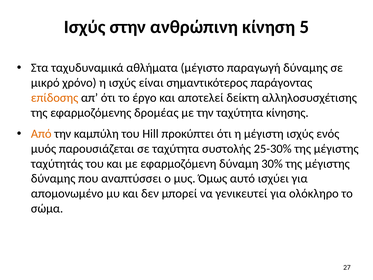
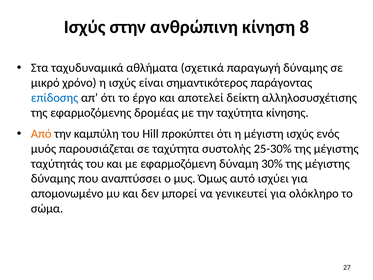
5: 5 -> 8 (304, 27)
μέγιστο: μέγιστο -> σχετικά (202, 68)
επίδοσης colour: orange -> blue (55, 98)
